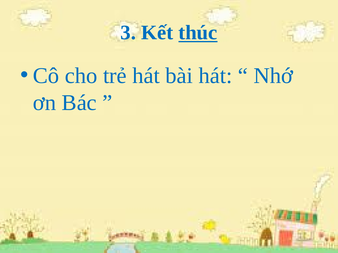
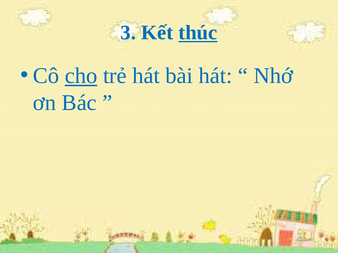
cho underline: none -> present (81, 76)
